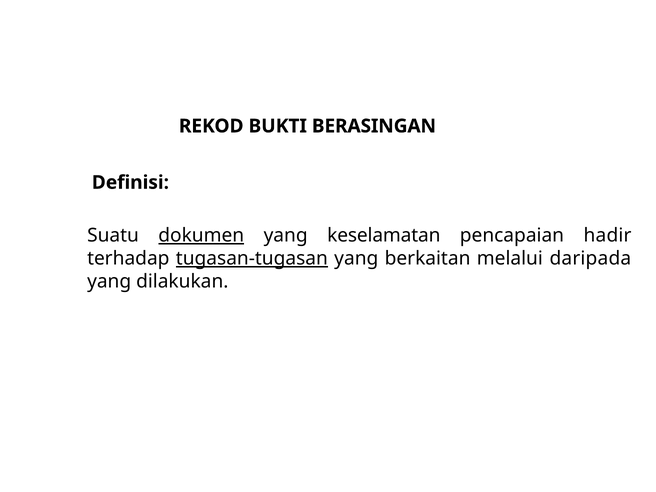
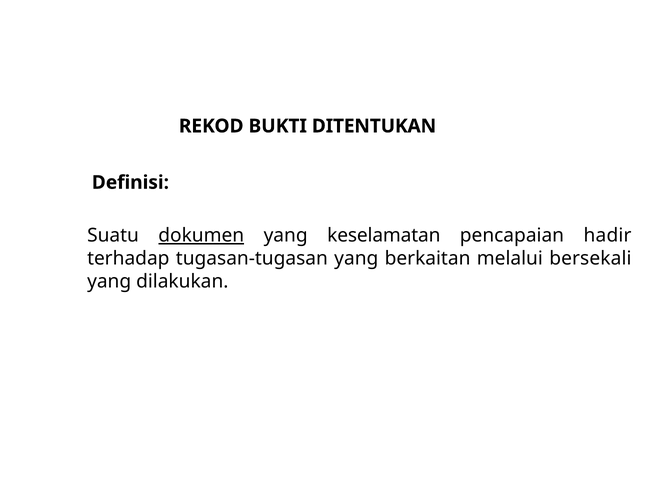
BERASINGAN: BERASINGAN -> DITENTUKAN (374, 126)
tugasan-tugasan underline: present -> none (252, 259)
daripada: daripada -> bersekali (590, 259)
